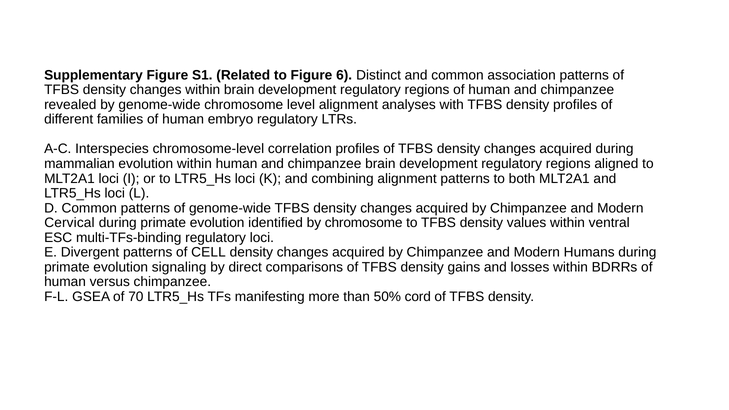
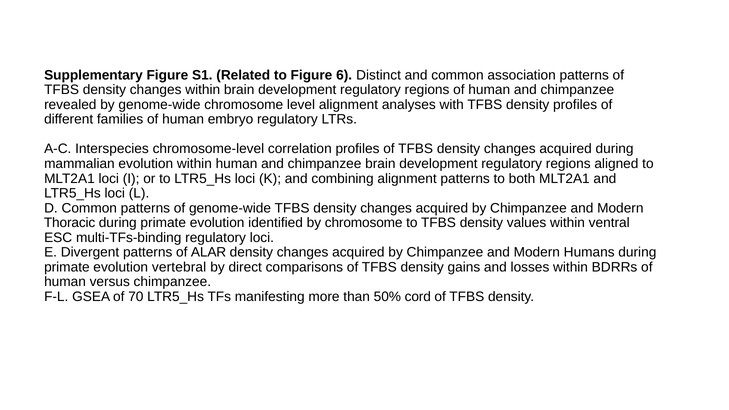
Cervical: Cervical -> Thoracic (70, 223)
CELL: CELL -> ALAR (209, 252)
signaling: signaling -> vertebral (179, 267)
